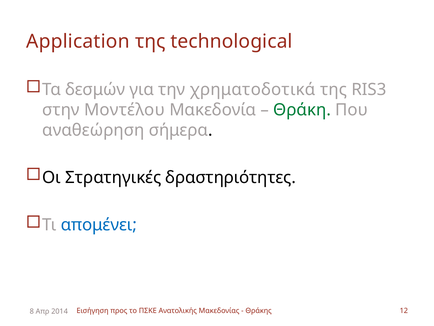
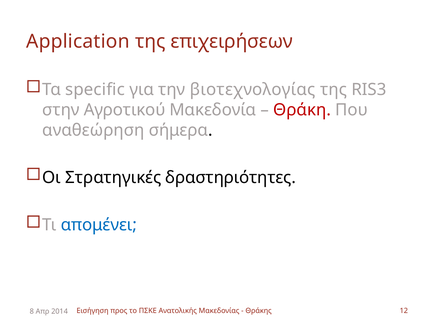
technological: technological -> επιχειρήσεων (232, 41)
δεσμών: δεσμών -> specific (95, 89)
χρηματοδοτικά: χρηματοδοτικά -> βιοτεχνολογίας (253, 89)
Μοντέλου: Μοντέλου -> Αγροτικού (125, 110)
Θράκη colour: green -> red (302, 110)
